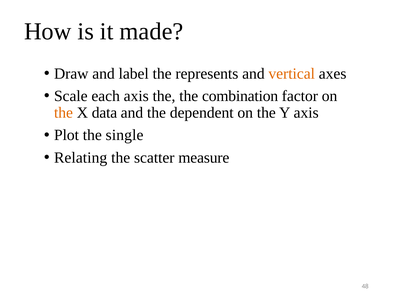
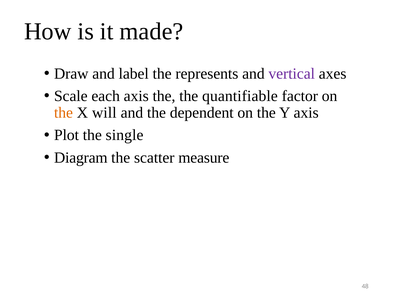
vertical colour: orange -> purple (292, 74)
combination: combination -> quantifiable (240, 96)
data: data -> will (104, 113)
Relating: Relating -> Diagram (81, 158)
